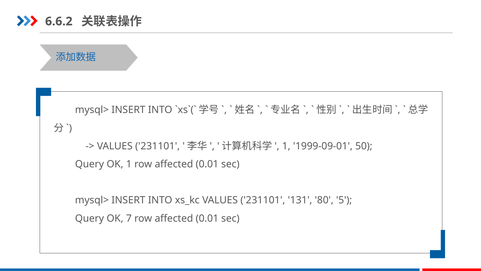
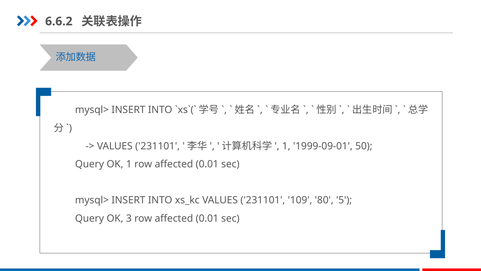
131: 131 -> 109 (300, 200)
7: 7 -> 3 (129, 218)
